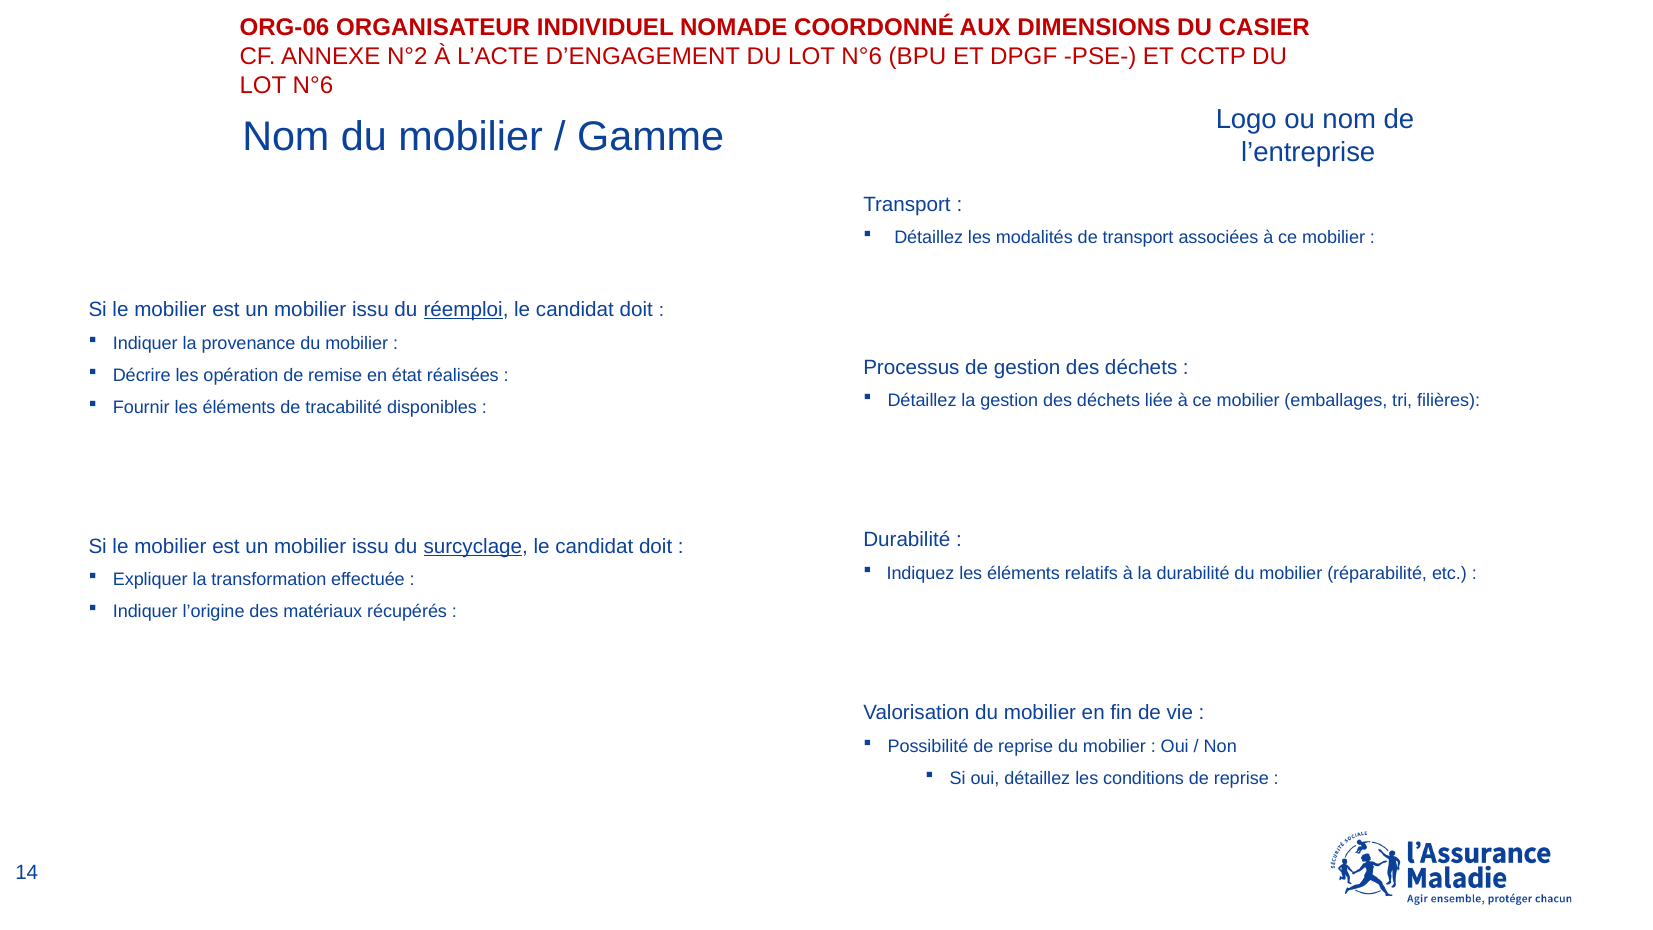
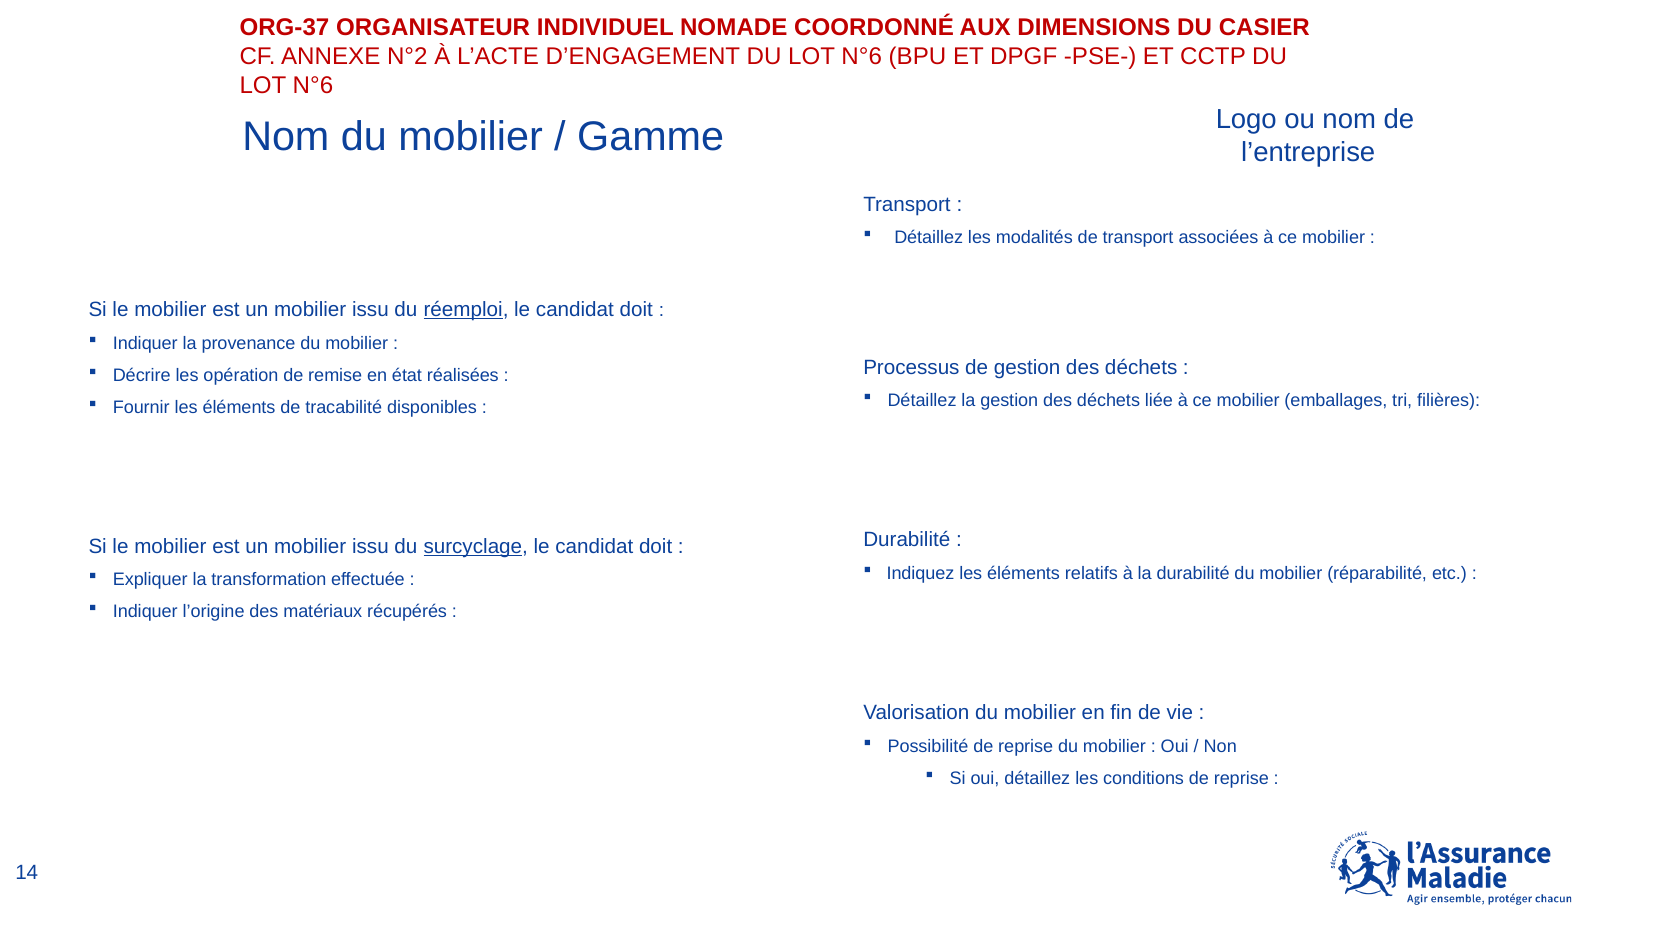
ORG-06: ORG-06 -> ORG-37 (284, 27)
